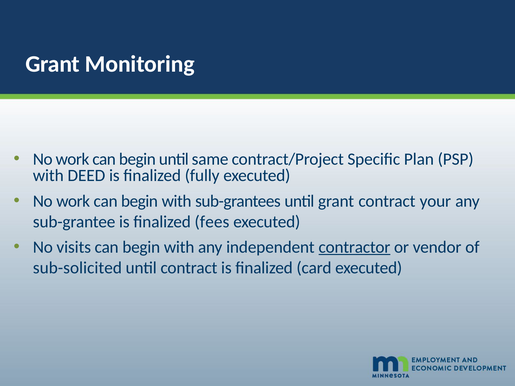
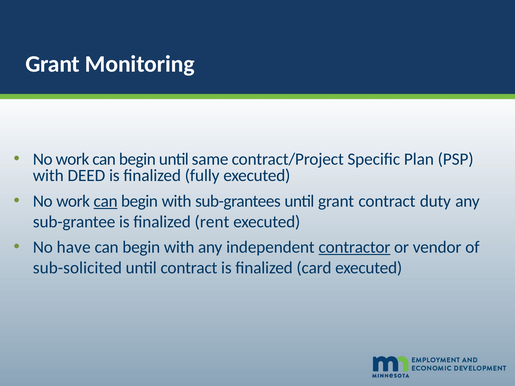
can underline: none -> present (106, 201)
your: your -> duty (435, 201)
fees: fees -> rent (212, 222)
visits: visits -> have (74, 247)
